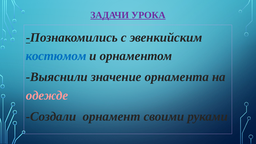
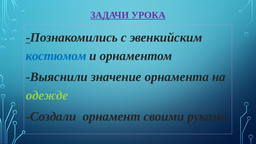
одежде colour: pink -> light green (47, 95)
